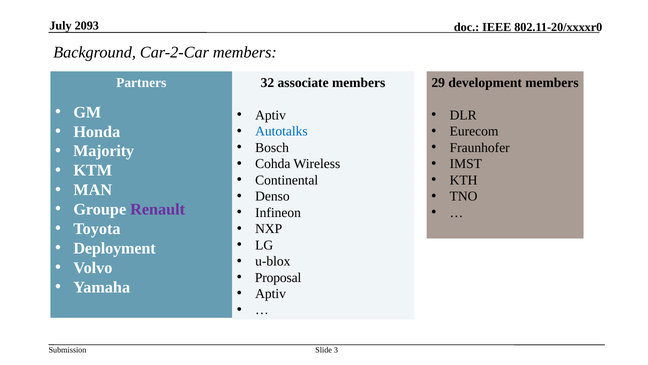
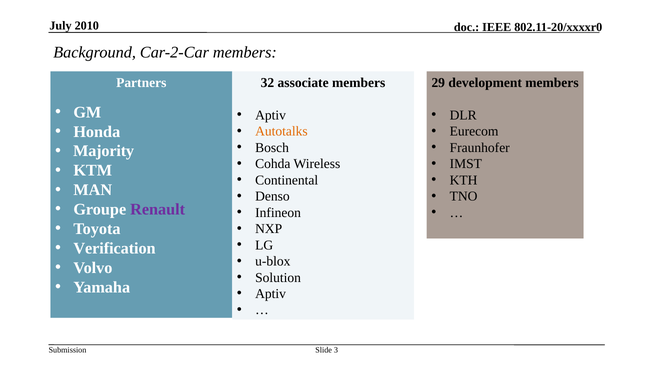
2093: 2093 -> 2010 (87, 26)
Autotalks colour: blue -> orange (281, 131)
Deployment: Deployment -> Verification (115, 248)
Proposal: Proposal -> Solution (278, 277)
